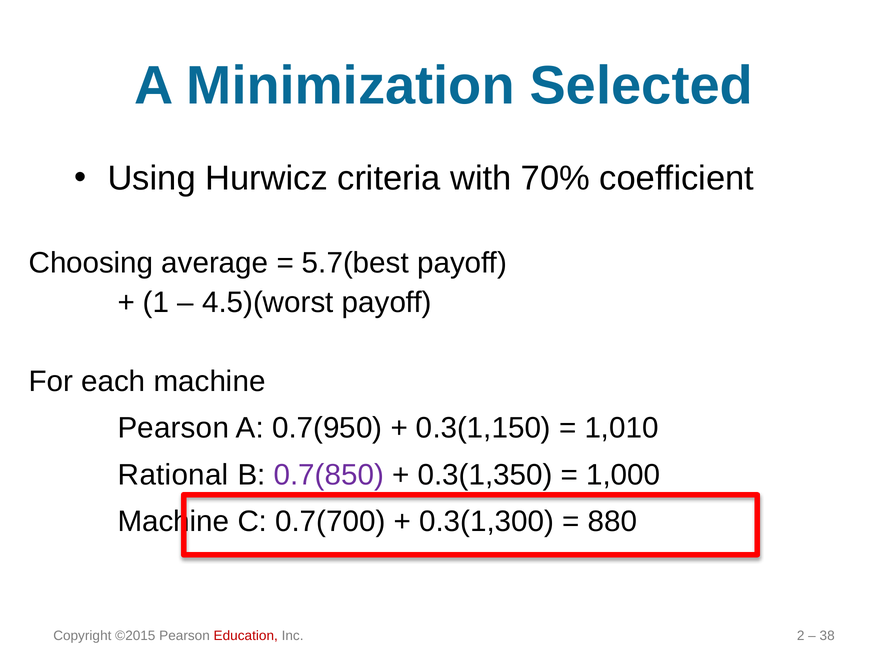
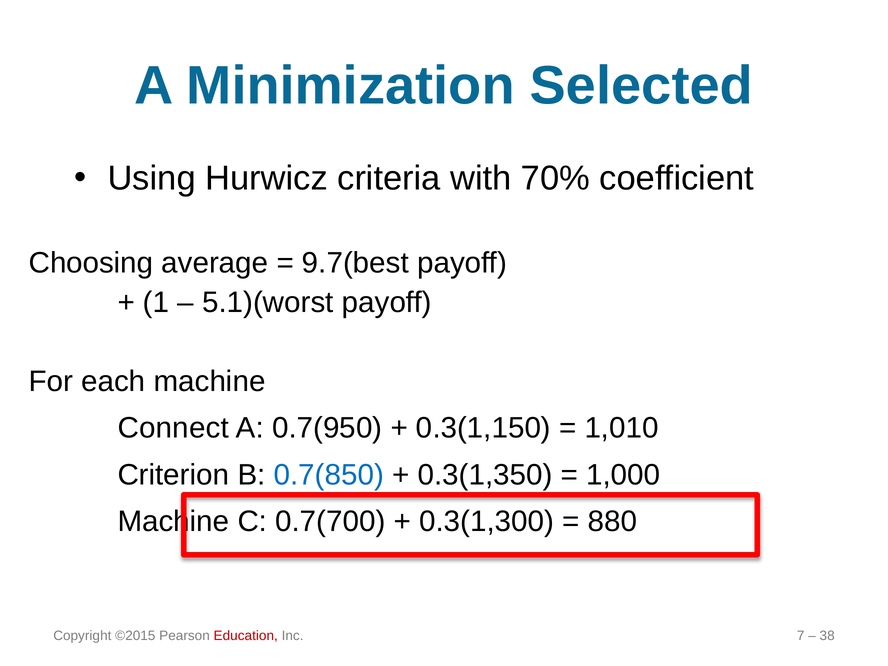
5.7(best: 5.7(best -> 9.7(best (355, 263)
4.5)(worst: 4.5)(worst -> 5.1)(worst (268, 303)
Pearson: Pearson -> Connect (173, 428)
Rational: Rational -> Criterion (173, 475)
0.7(850 colour: purple -> blue (329, 475)
2: 2 -> 7 (801, 636)
